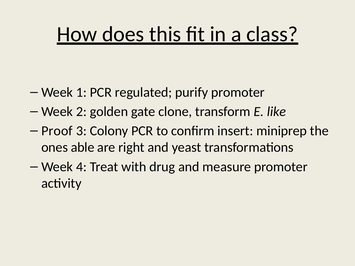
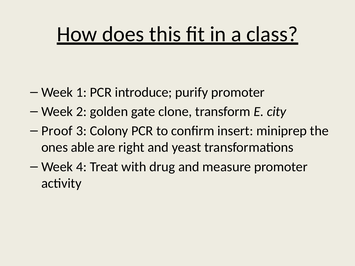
regulated: regulated -> introduce (144, 92)
like: like -> city (276, 112)
